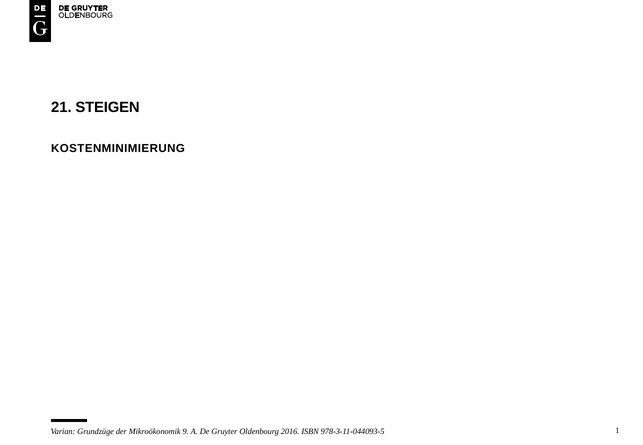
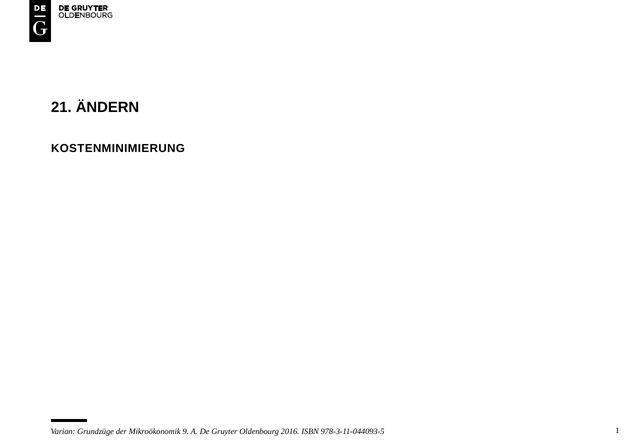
STEIGEN: STEIGEN -> ÄNDERN (107, 107)
